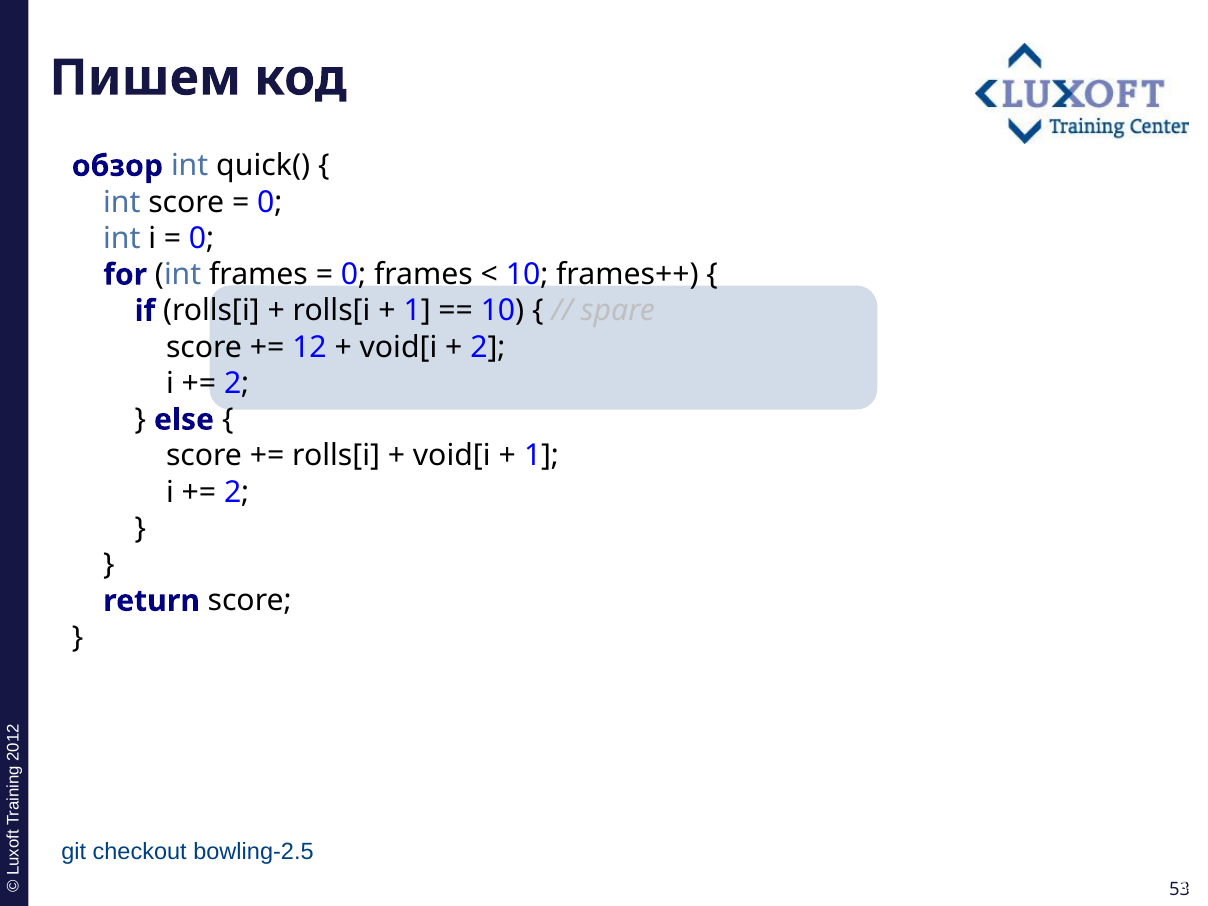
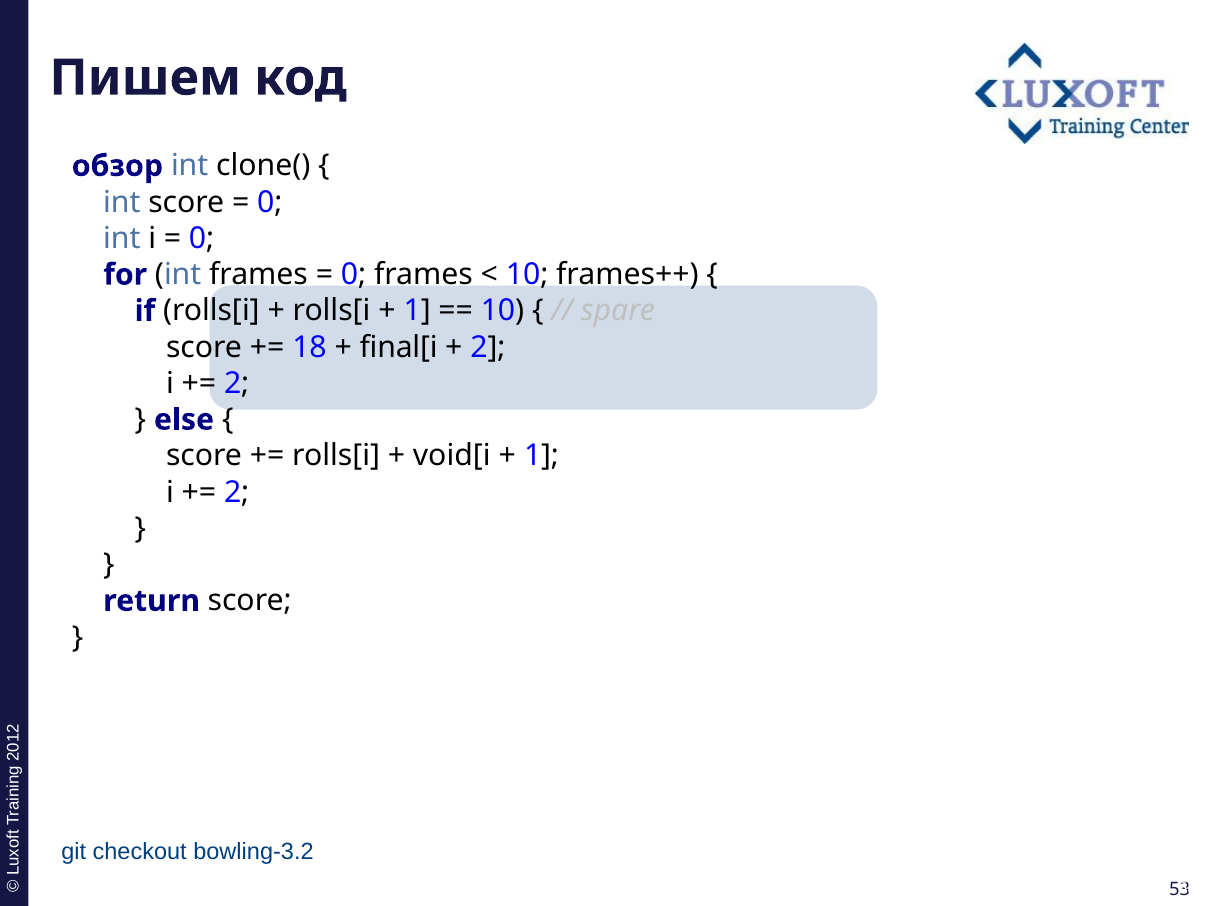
quick(: quick( -> clone( (263, 166)
12: 12 -> 18 (309, 347)
void[i: void[i -> final[i (399, 347)
bowling-2.5: bowling-2.5 -> bowling-3.2 (253, 852)
